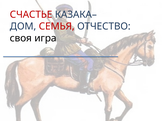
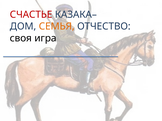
СЕМЬЯ colour: red -> orange (57, 26)
